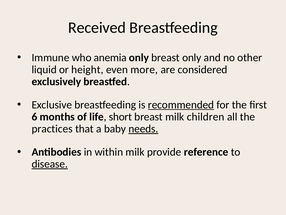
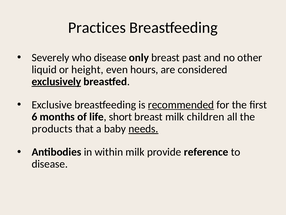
Received: Received -> Practices (97, 28)
Immune: Immune -> Severely (51, 57)
who anemia: anemia -> disease (110, 57)
breast only: only -> past (192, 57)
more: more -> hours (144, 69)
exclusively underline: none -> present (56, 81)
practices: practices -> products (52, 128)
disease underline: present -> none (50, 164)
